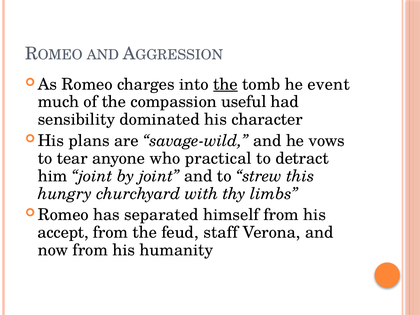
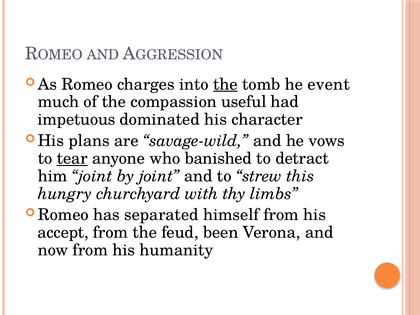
sensibility: sensibility -> impetuous (76, 120)
tear underline: none -> present (72, 158)
practical: practical -> banished (218, 158)
staff: staff -> been (221, 232)
